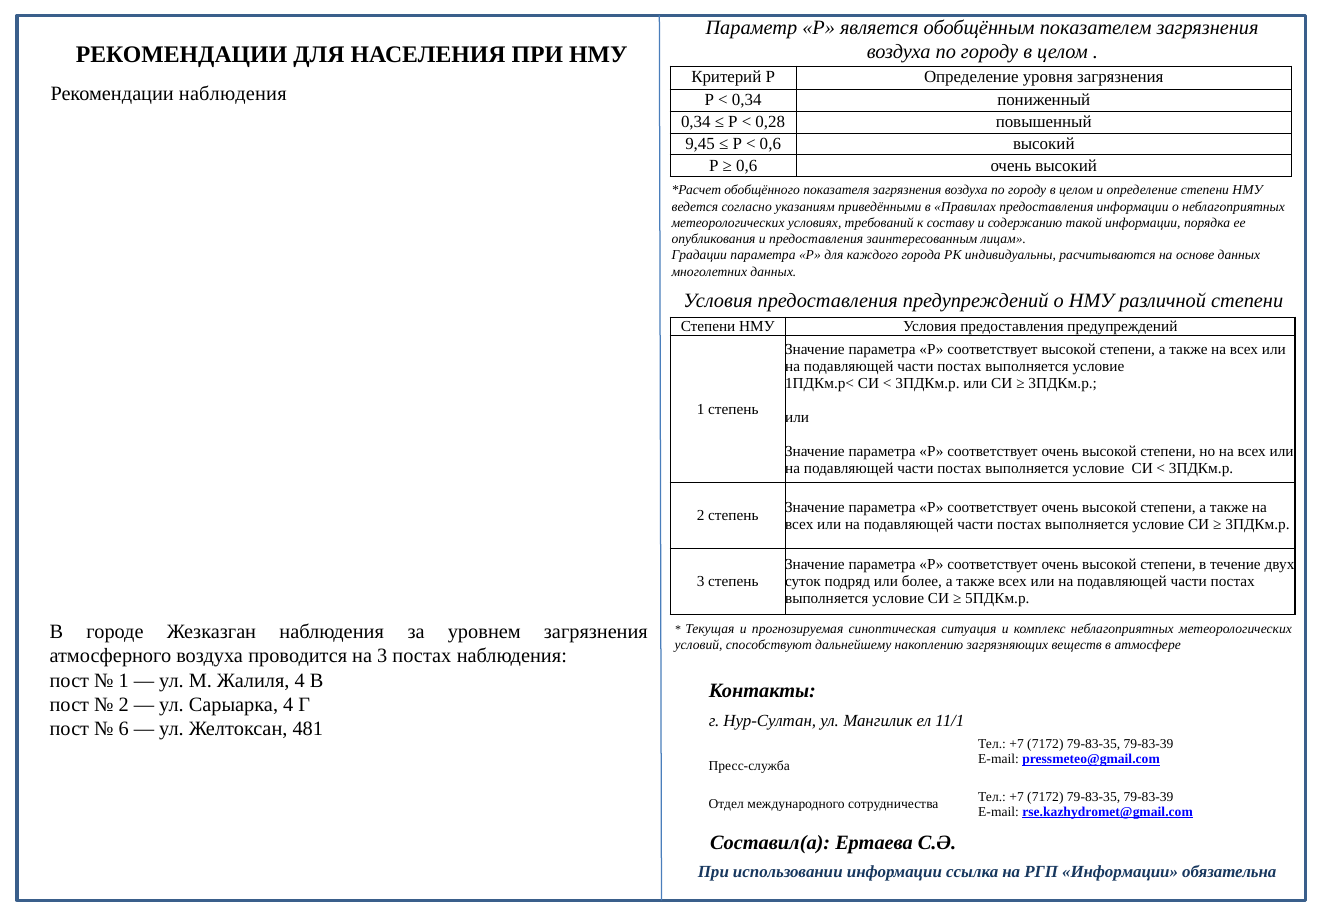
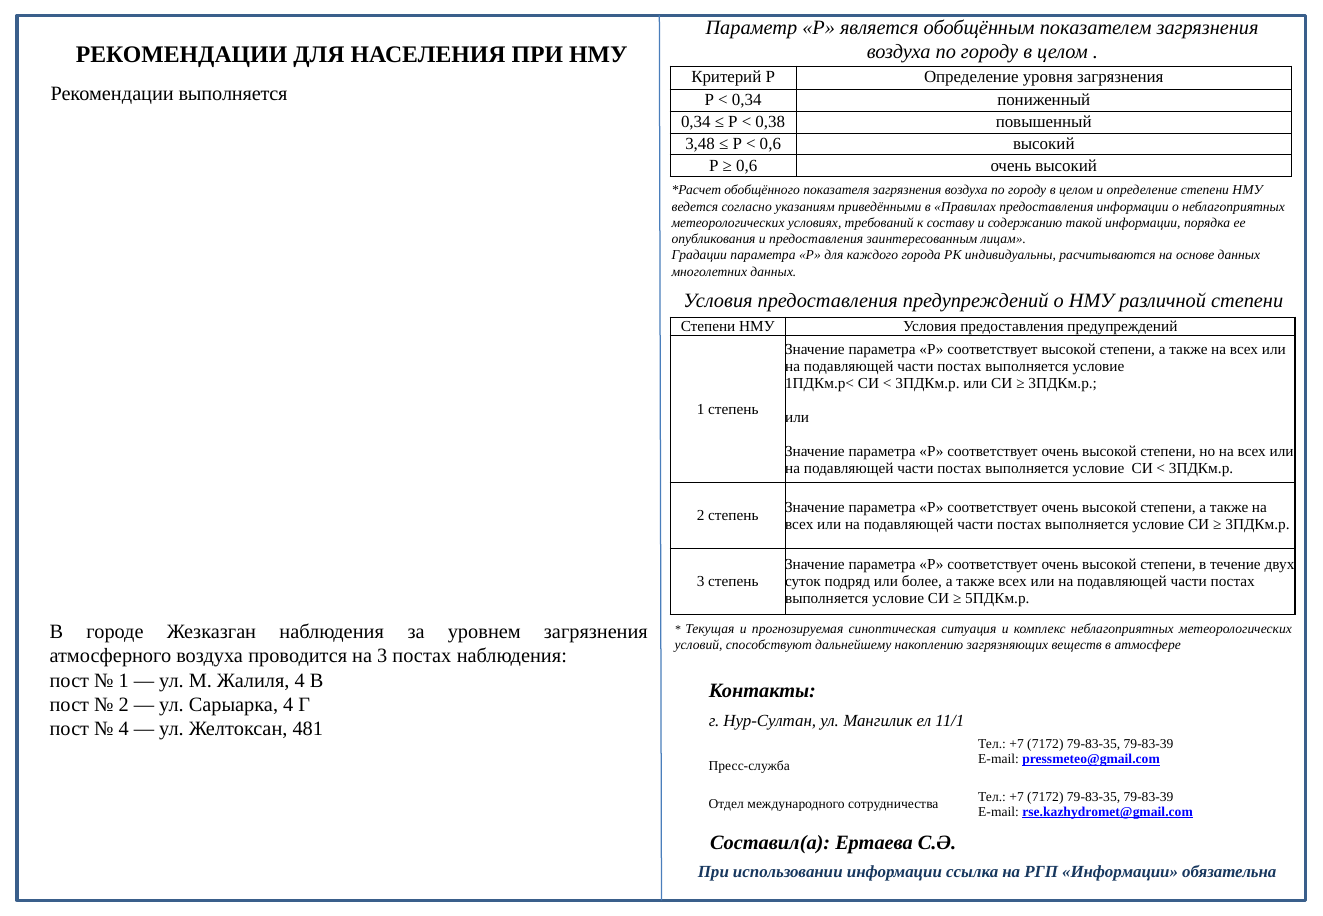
Рекомендации наблюдения: наблюдения -> выполняется (233, 94)
0,28: 0,28 -> 0,38 (770, 122)
9,45: 9,45 -> 3,48 (700, 144)
6: 6 -> 4 (124, 729)
